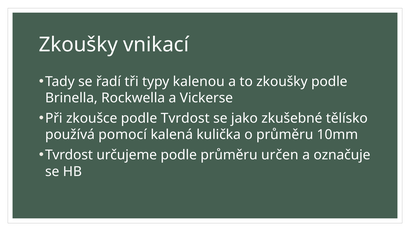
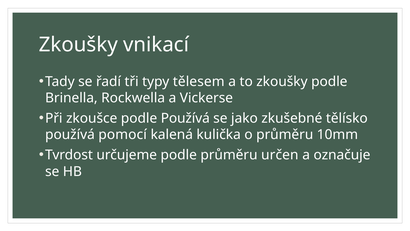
kalenou: kalenou -> tělesem (199, 81)
podle Tvrdost: Tvrdost -> Používá (185, 118)
